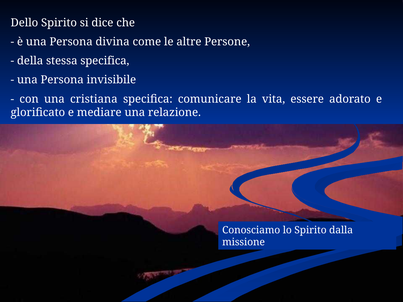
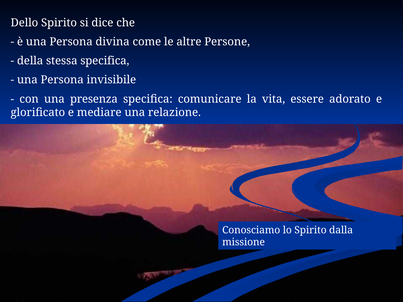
cristiana: cristiana -> presenza (94, 99)
